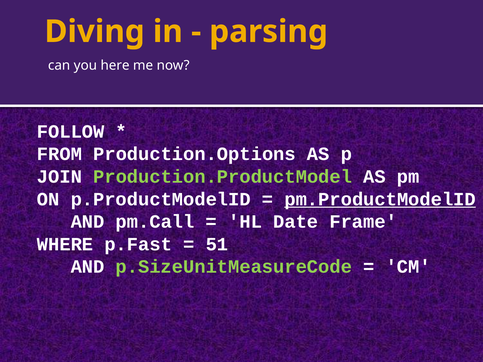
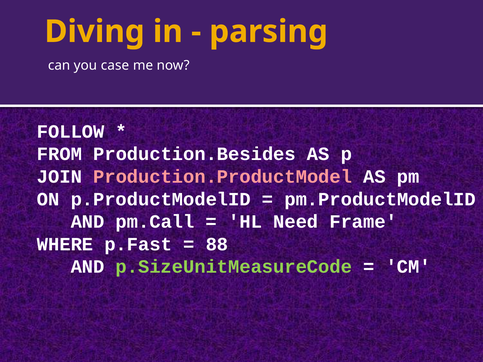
here: here -> case (115, 65)
Production.Options: Production.Options -> Production.Besides (194, 154)
Production.ProductModel colour: light green -> pink (223, 177)
pm.ProductModelID underline: present -> none (380, 199)
Date: Date -> Need (296, 222)
51: 51 -> 88 (217, 244)
